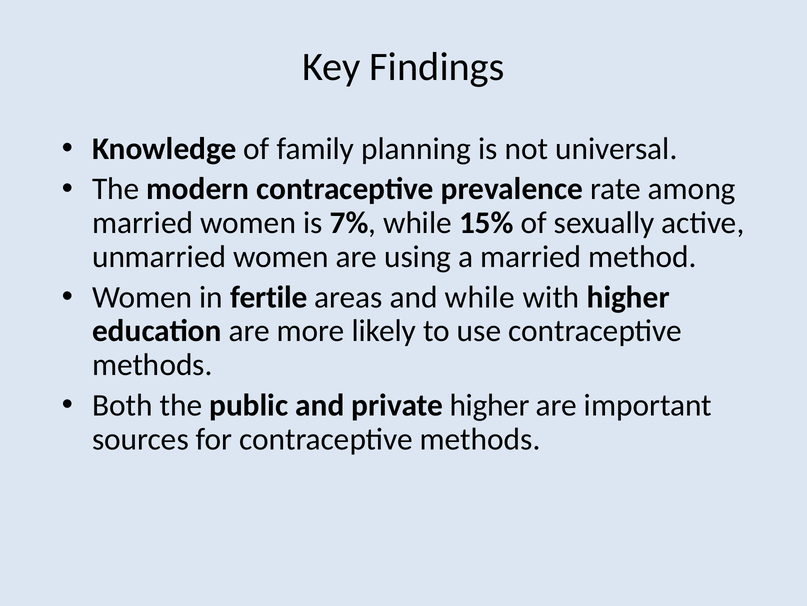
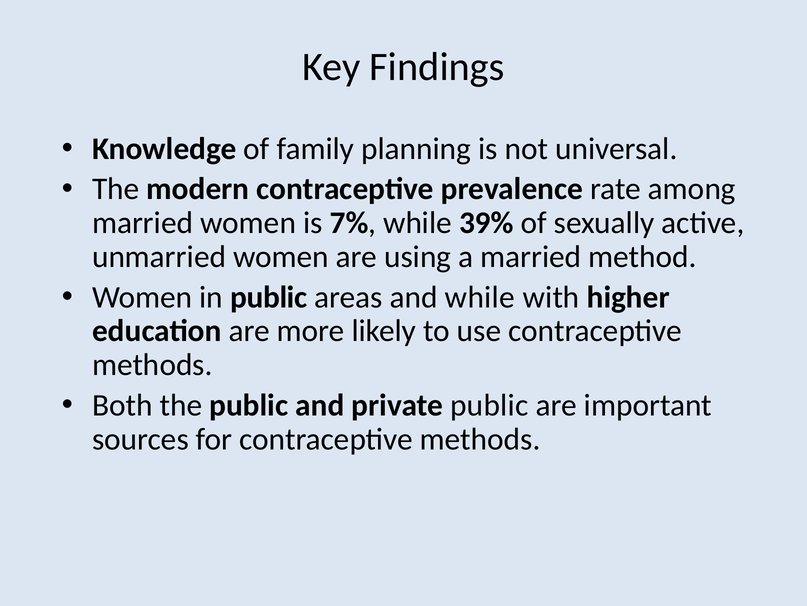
15%: 15% -> 39% (486, 223)
in fertile: fertile -> public (269, 297)
private higher: higher -> public (489, 405)
